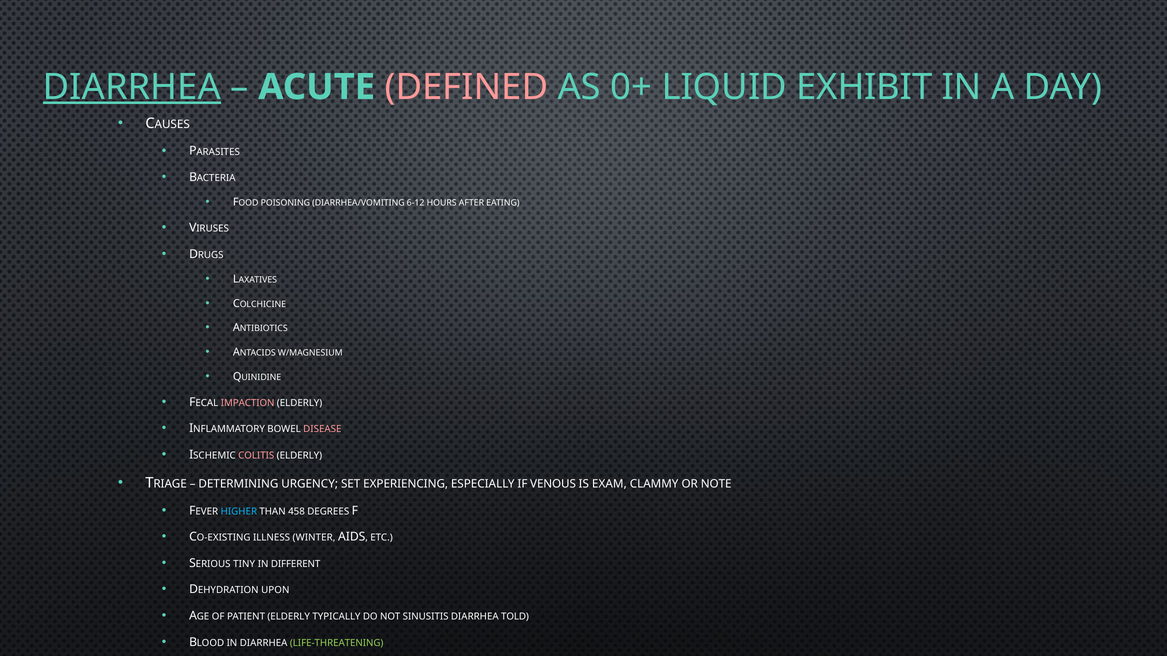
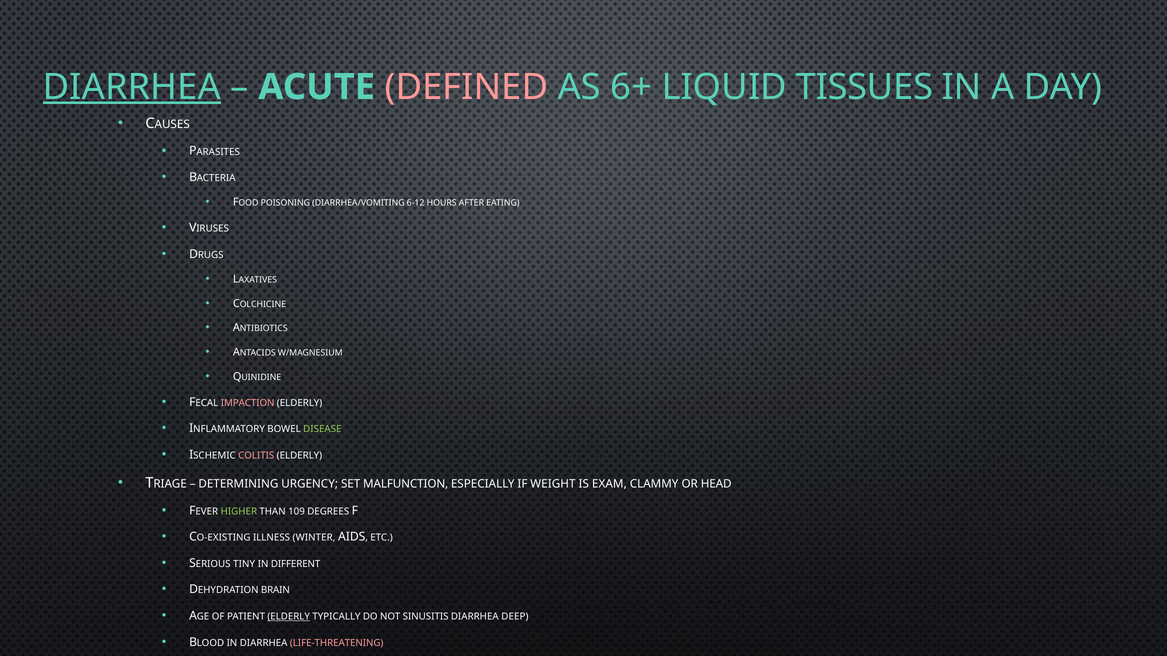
0+: 0+ -> 6+ (631, 87)
EXHIBIT: EXHIBIT -> TISSUES (864, 87)
DISEASE colour: pink -> light green (322, 430)
EXPERIENCING: EXPERIENCING -> MALFUNCTION (406, 484)
VENOUS: VENOUS -> WEIGHT (553, 484)
NOTE: NOTE -> HEAD (716, 484)
HIGHER colour: light blue -> light green (239, 512)
458: 458 -> 109 (297, 512)
UPON: UPON -> BRAIN (275, 591)
ELDERLY underline: none -> present (289, 617)
TOLD: TOLD -> DEEP (515, 617)
LIFE-THREATENING colour: light green -> pink (337, 643)
